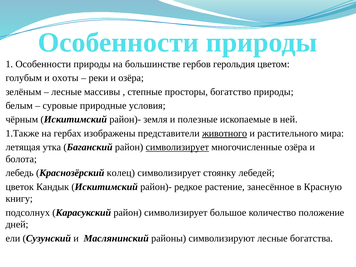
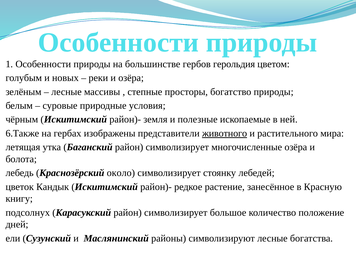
охоты: охоты -> новых (65, 78)
1.Также: 1.Также -> 6.Также (22, 133)
символизирует underline: present -> none (177, 147)
колец: колец -> около (121, 173)
